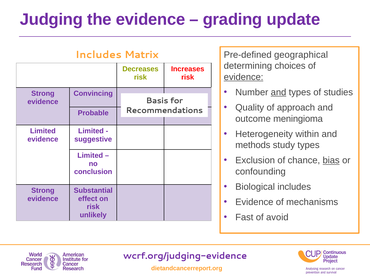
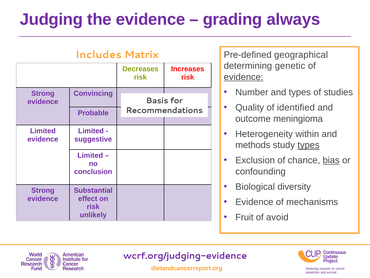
update: update -> always (293, 19)
choices: choices -> genetic (290, 66)
and underline: present -> none (279, 92)
approach: approach -> identified (296, 107)
types underline: none -> present (309, 145)
Biological includes: includes -> diversity (294, 187)
Fast: Fast -> Fruit (244, 217)
